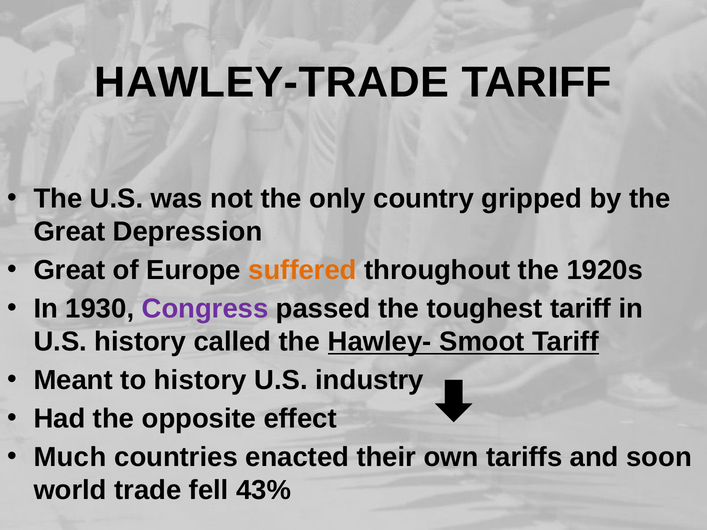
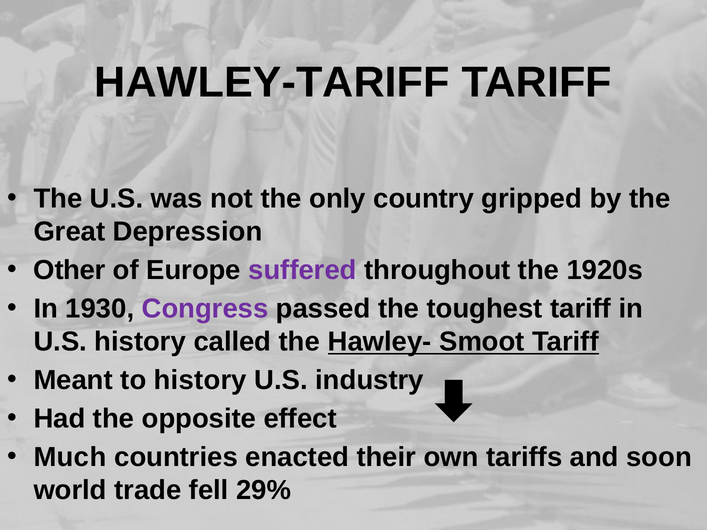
HAWLEY-TRADE: HAWLEY-TRADE -> HAWLEY-TARIFF (272, 83)
Great: Great -> Other (70, 270)
suffered colour: orange -> purple (303, 270)
43%: 43% -> 29% (264, 490)
